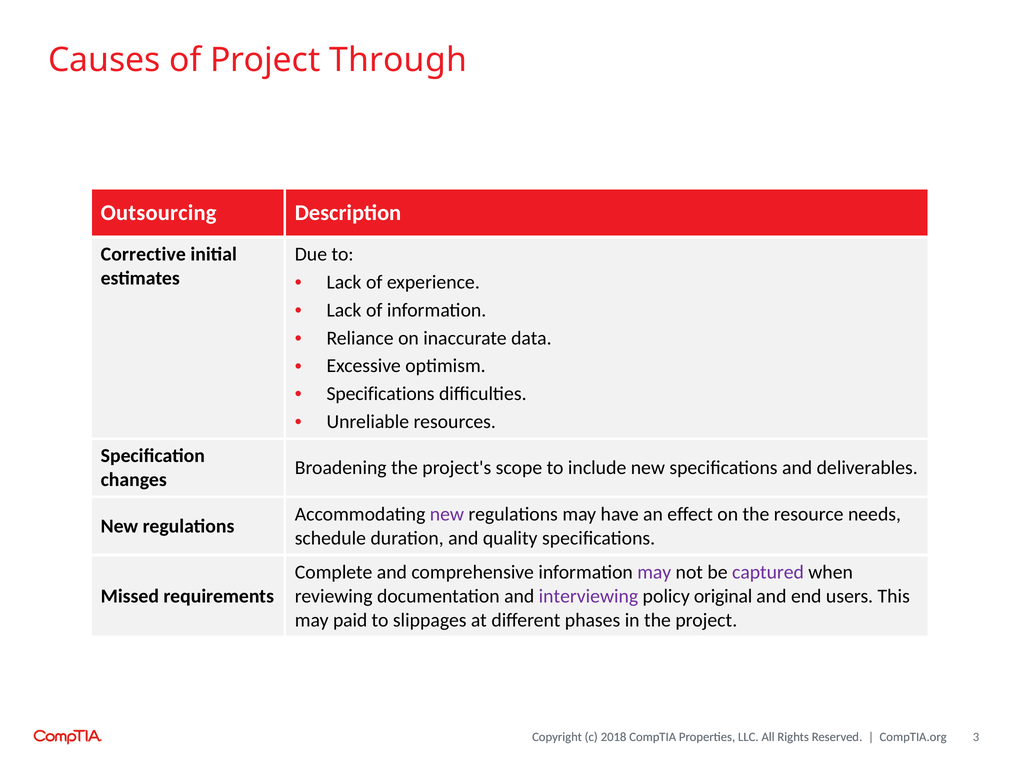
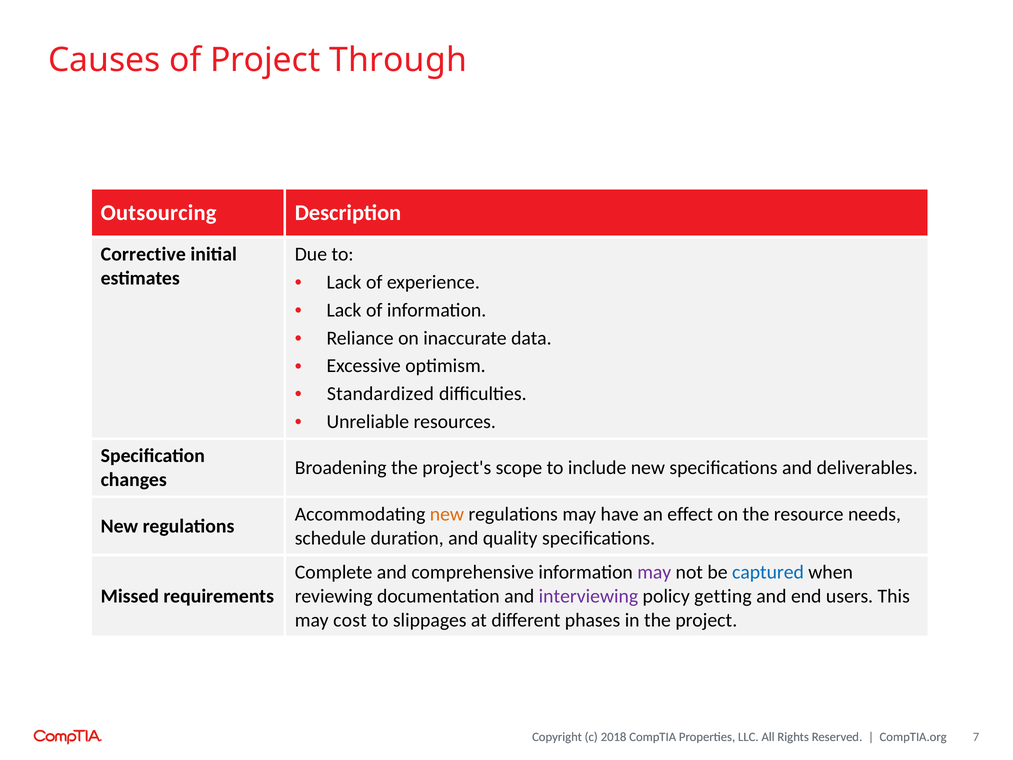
Specifications: Specifications -> Standardized (380, 394)
new colour: purple -> orange (447, 514)
captured colour: purple -> blue (768, 572)
original: original -> getting (723, 596)
paid: paid -> cost (350, 620)
3: 3 -> 7 (976, 737)
